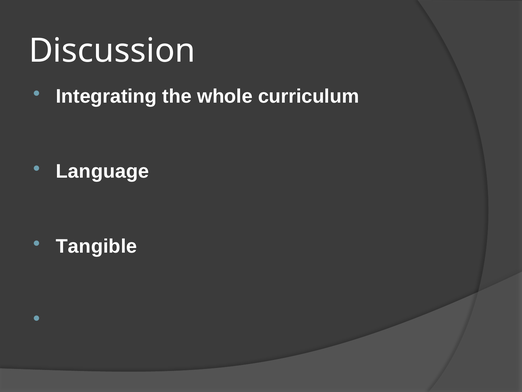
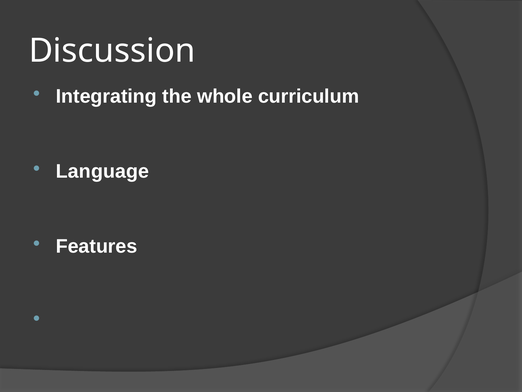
Tangible: Tangible -> Features (97, 246)
